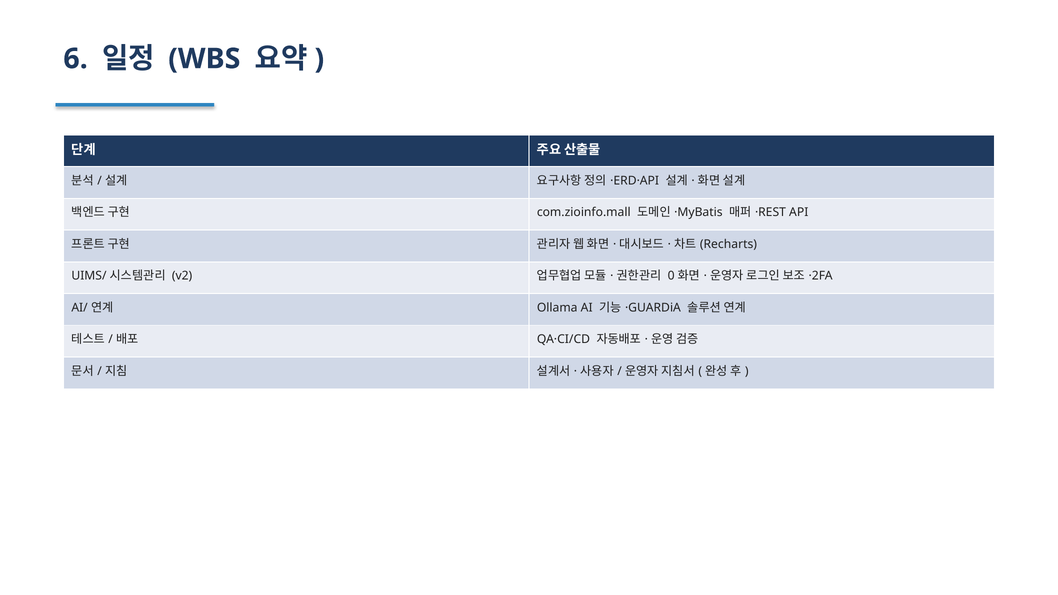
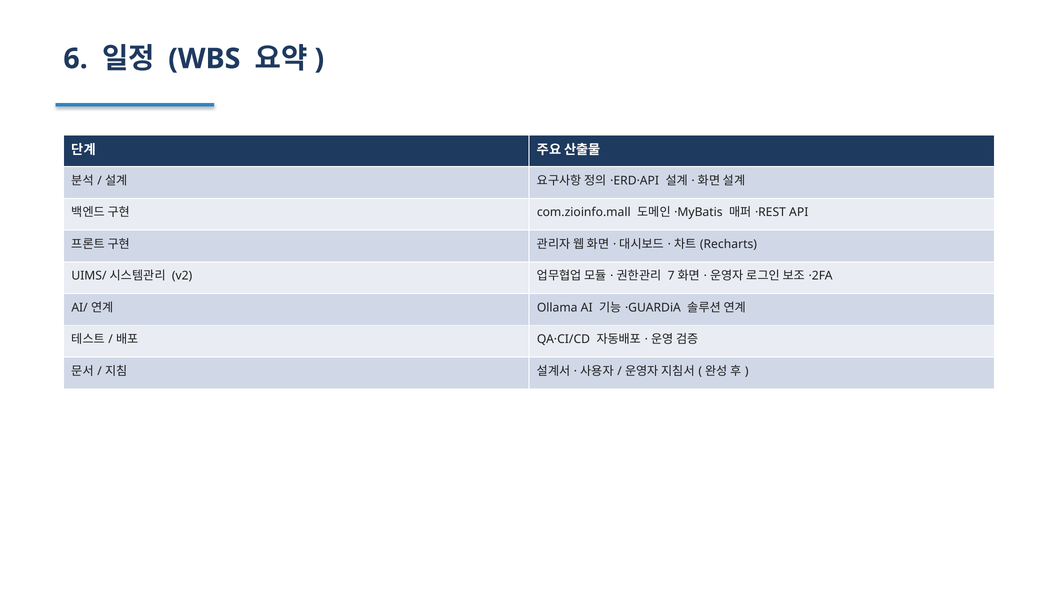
0: 0 -> 7 (671, 276)
